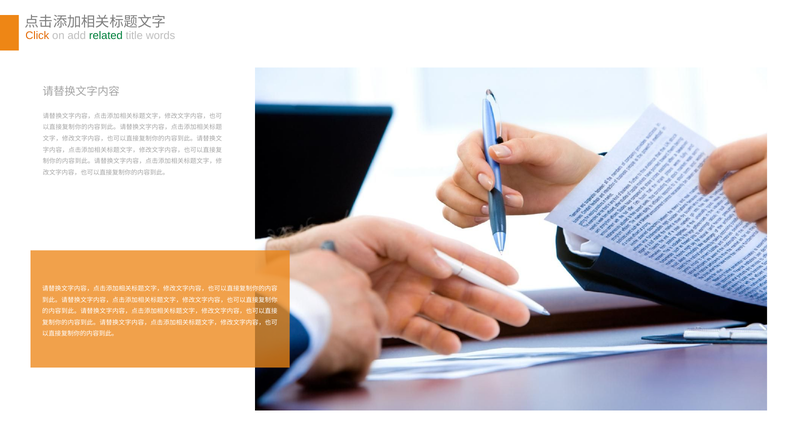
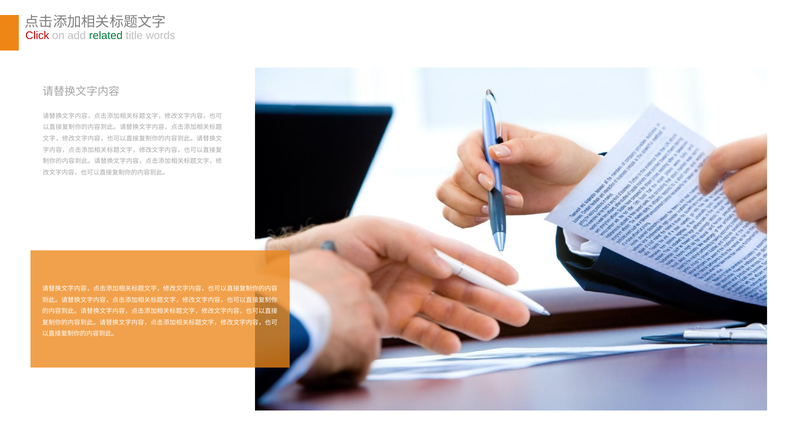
Click colour: orange -> red (37, 36)
